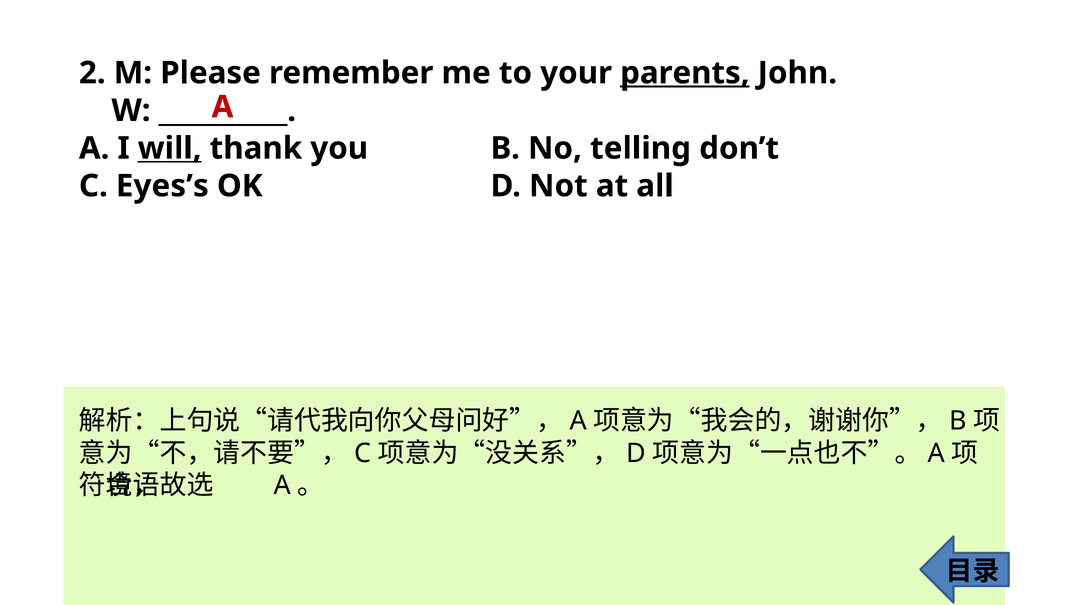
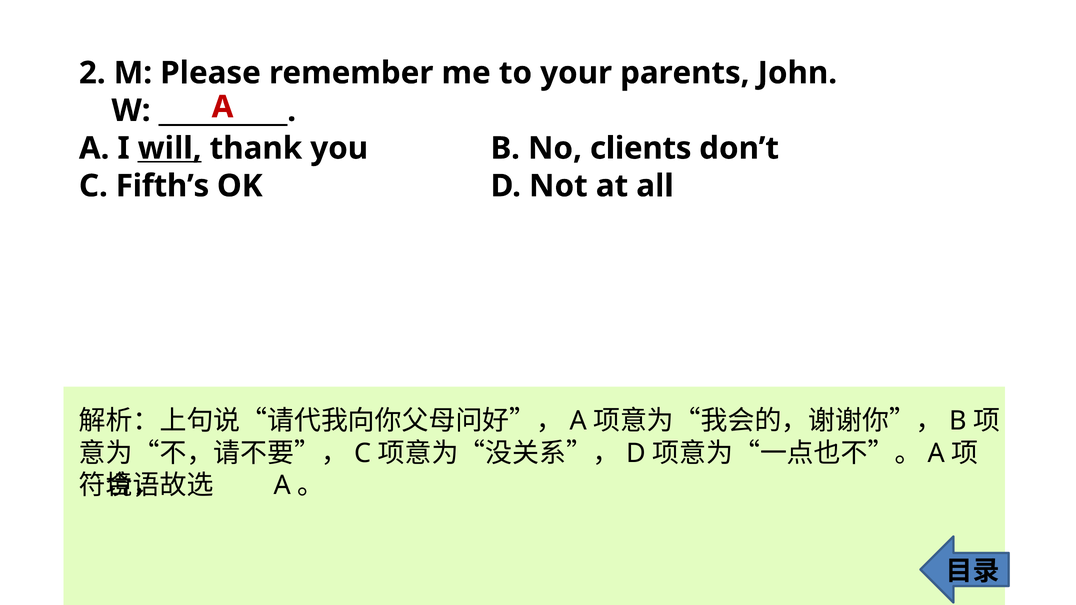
parents underline: present -> none (685, 73)
telling: telling -> clients (641, 148)
Eyes’s: Eyes’s -> Fifth’s (163, 186)
